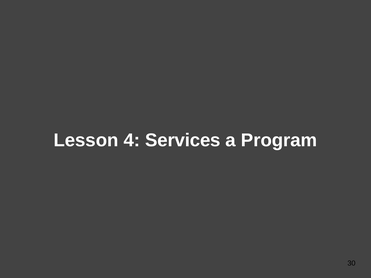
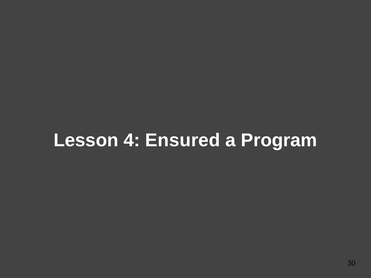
Services: Services -> Ensured (183, 140)
